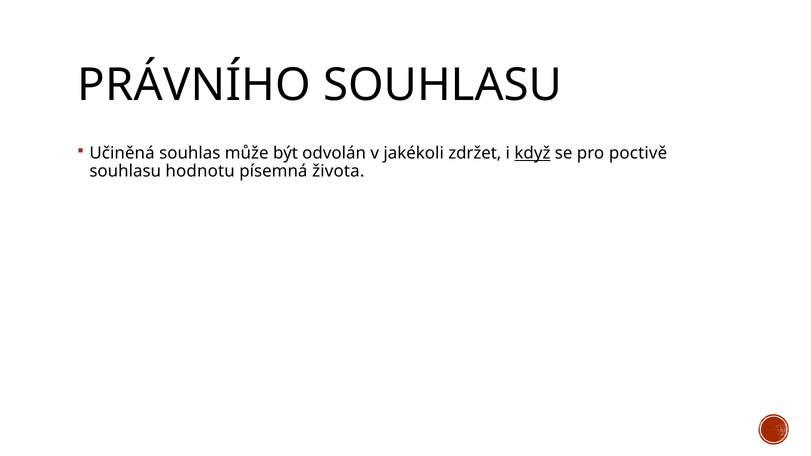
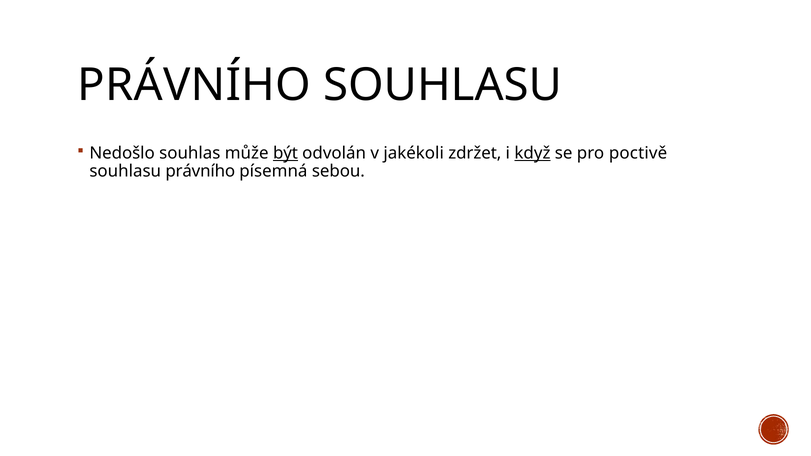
Učiněná: Učiněná -> Nedošlo (122, 153)
být underline: none -> present (285, 153)
souhlasu hodnotu: hodnotu -> právního (200, 171)
života: života -> sebou (338, 171)
